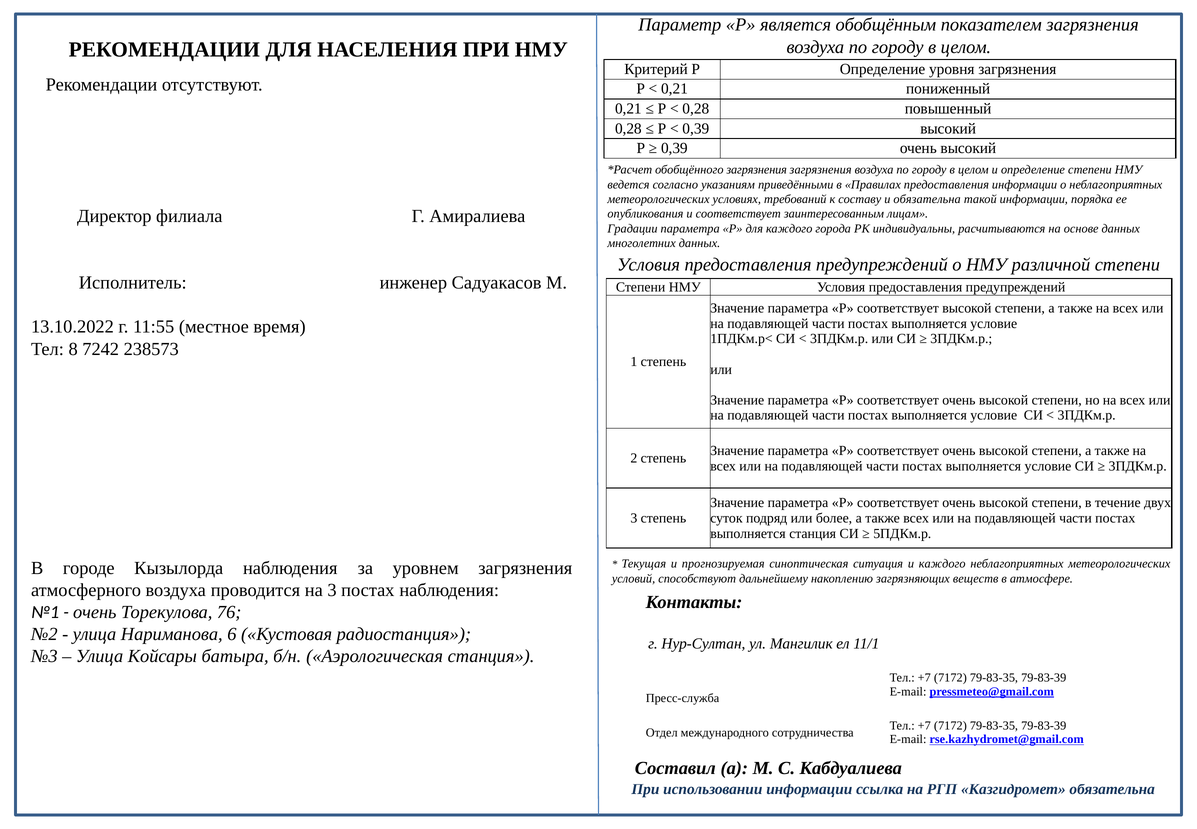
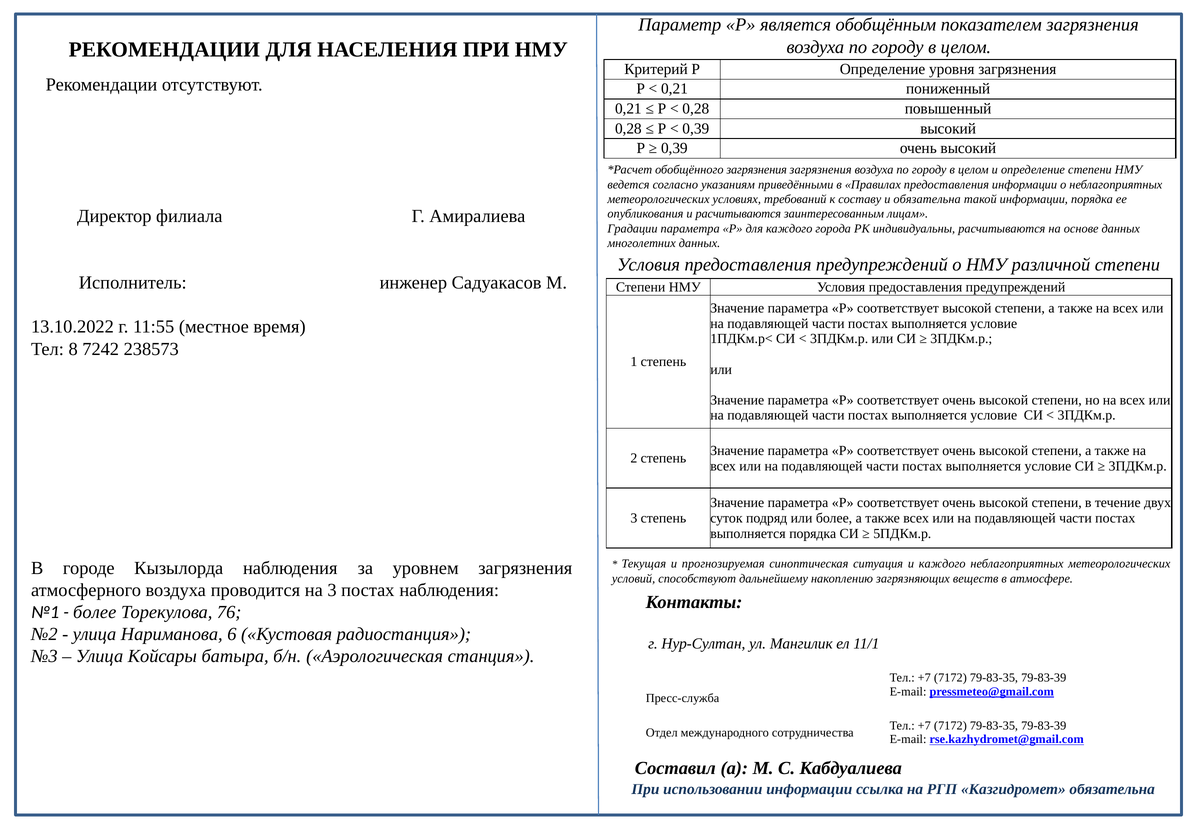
и соответствует: соответствует -> расчитываются (738, 214)
выполняется станция: станция -> порядка (813, 533)
очень: очень -> более (95, 612)
